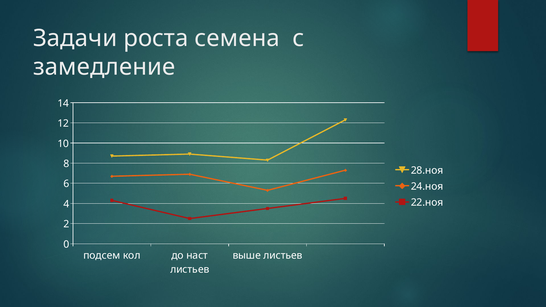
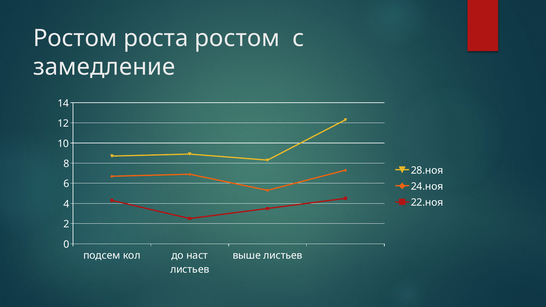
Задачи: Задачи -> Ростом (75, 38)
роста семена: семена -> ростом (237, 38)
